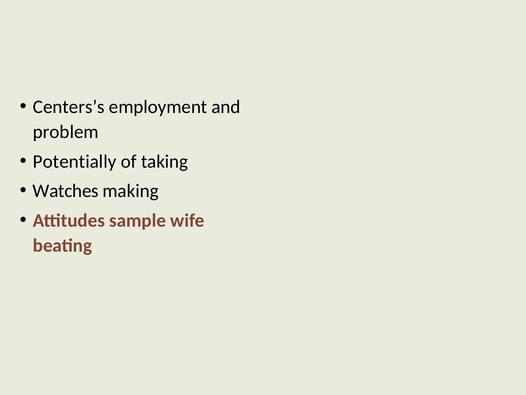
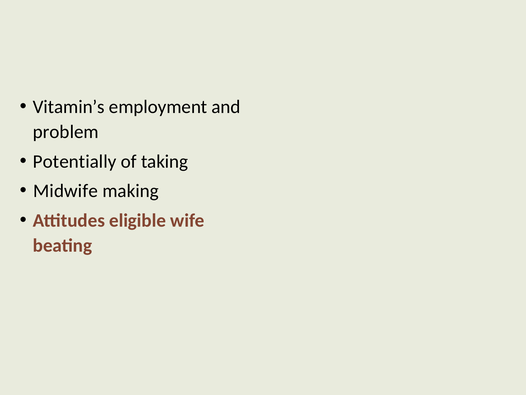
Centers’s: Centers’s -> Vitamin’s (69, 107)
Watches: Watches -> Midwife (65, 191)
sample: sample -> eligible (138, 220)
